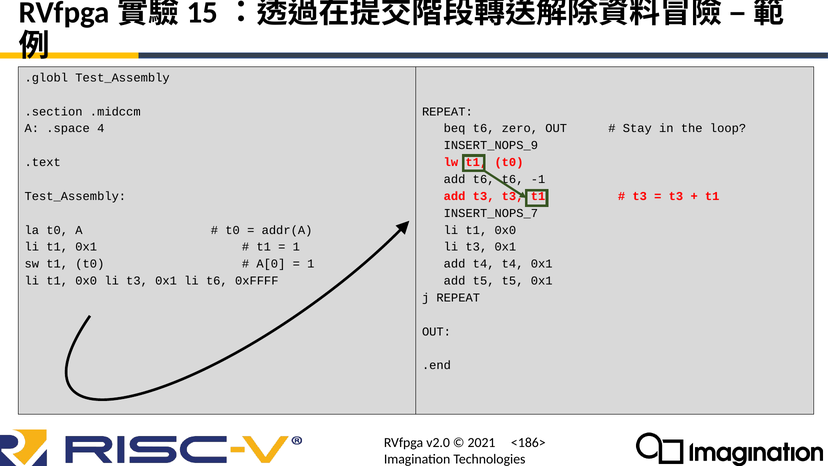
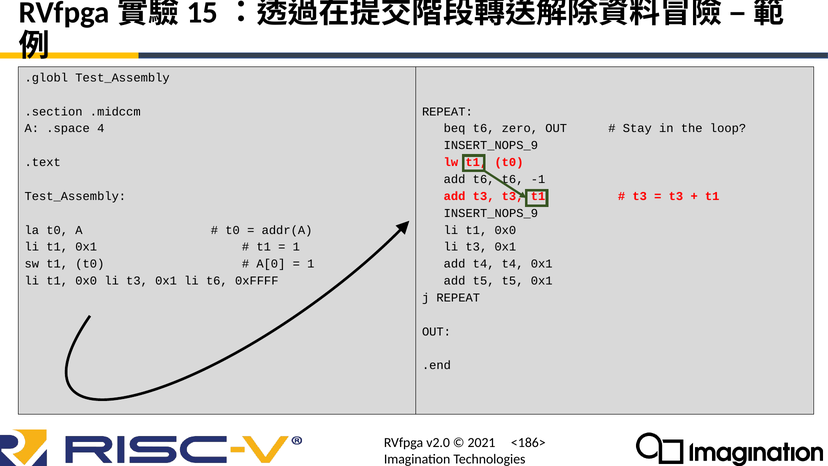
INSERT_NOPS_7: INSERT_NOPS_7 -> INSERT_NOPS_9 (491, 213)
